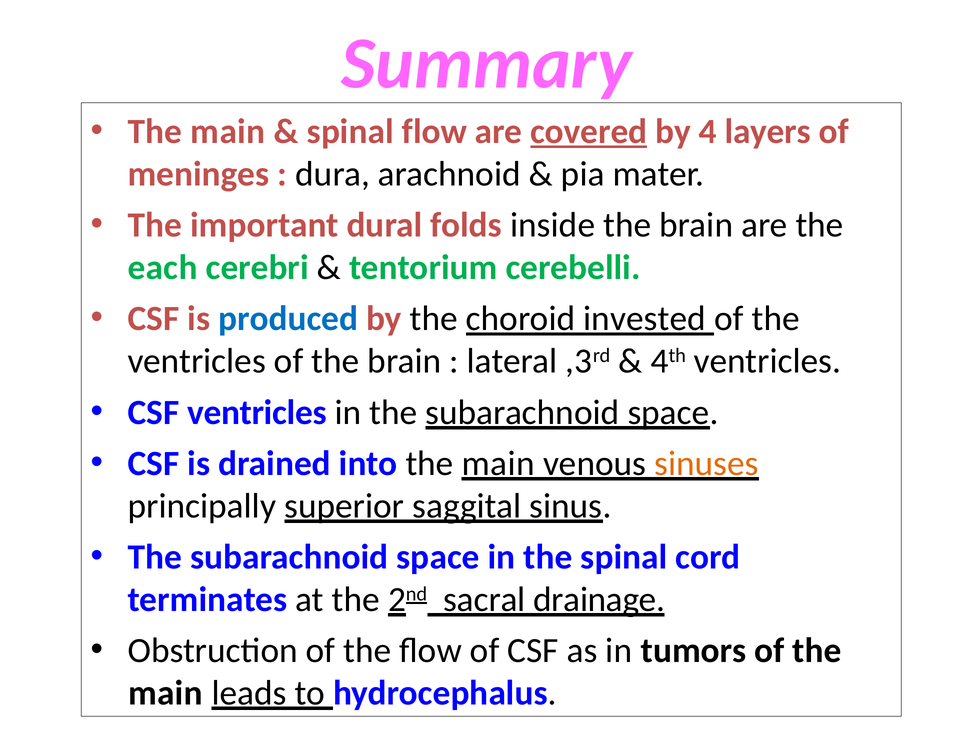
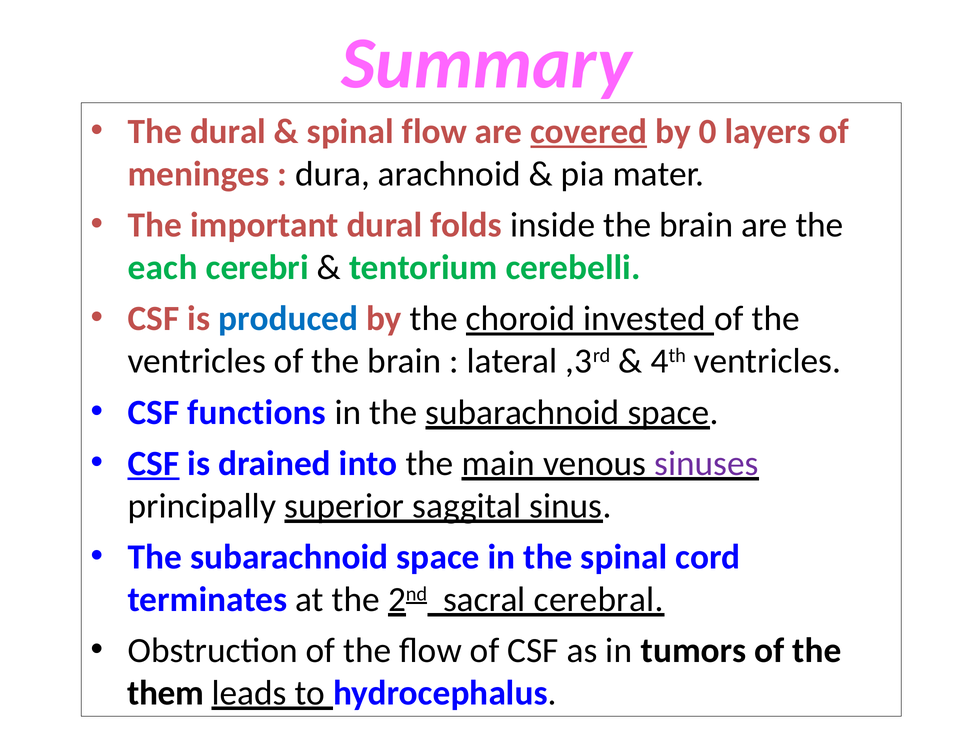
main: main -> dural (228, 132)
4: 4 -> 0 (708, 132)
CSF ventricles: ventricles -> functions (257, 412)
CSF underline: none -> present (154, 464)
sinuses colour: orange -> purple (706, 464)
drainage: drainage -> cerebral (599, 600)
main: main -> them (166, 693)
